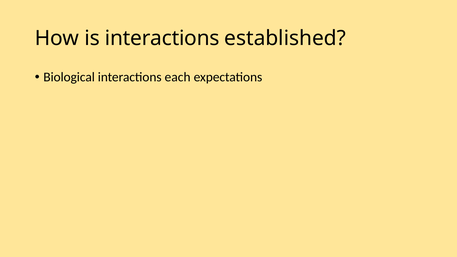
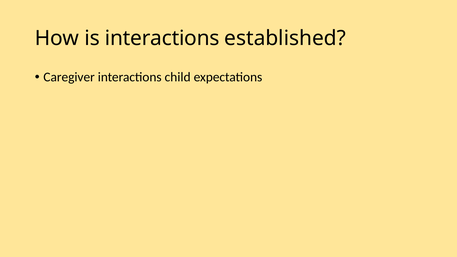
Biological: Biological -> Caregiver (69, 77)
each: each -> child (178, 77)
